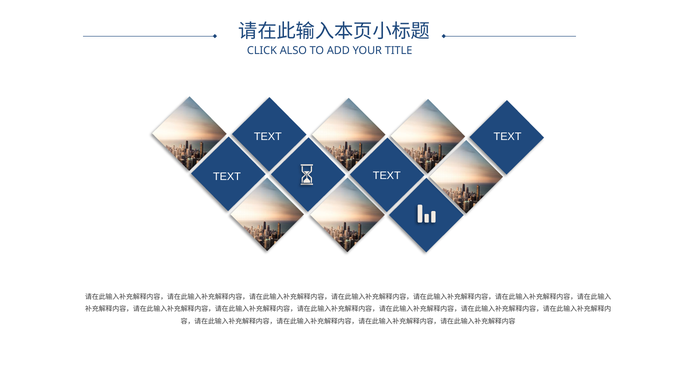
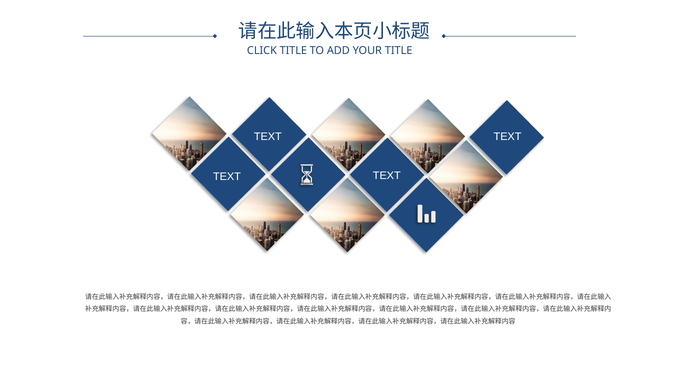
CLICK ALSO: ALSO -> TITLE (293, 51)
